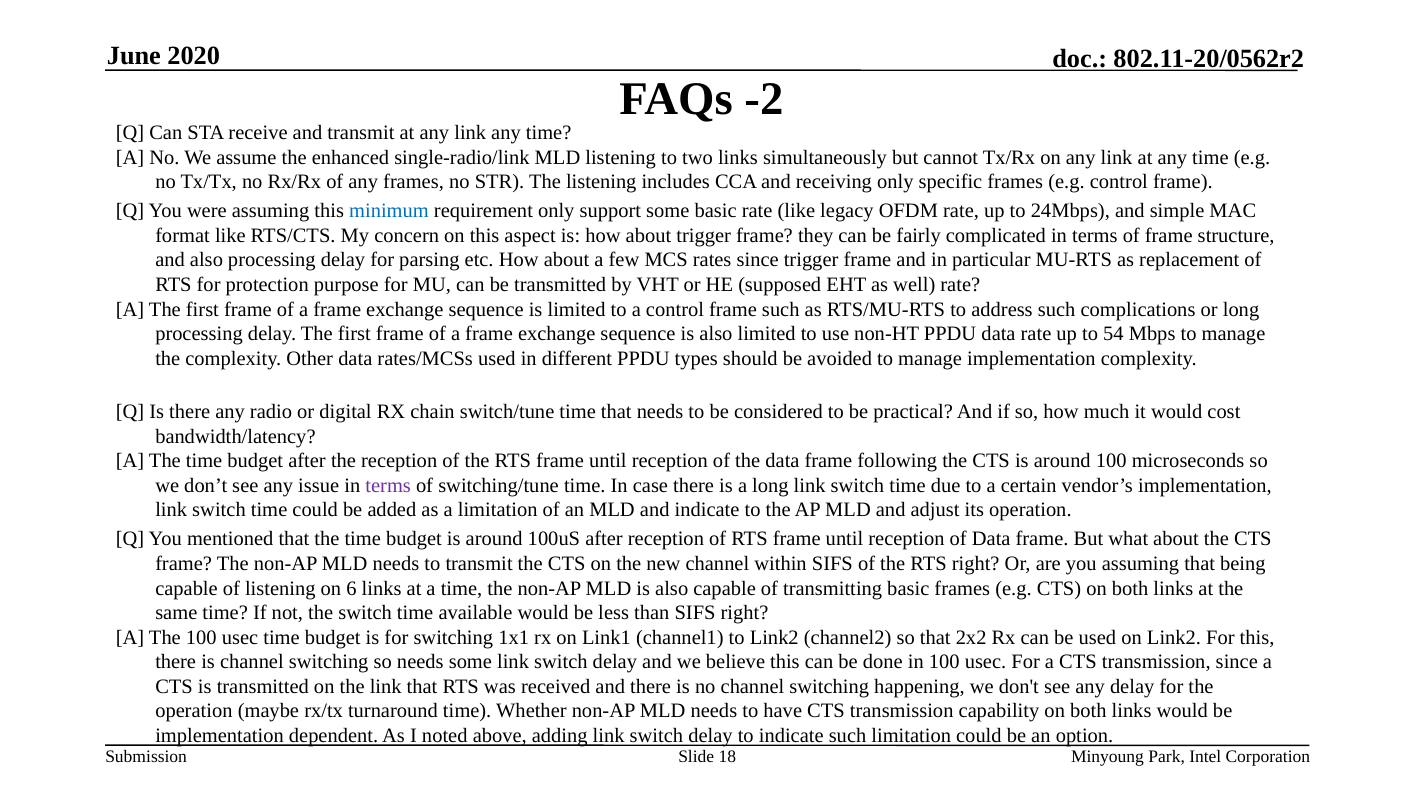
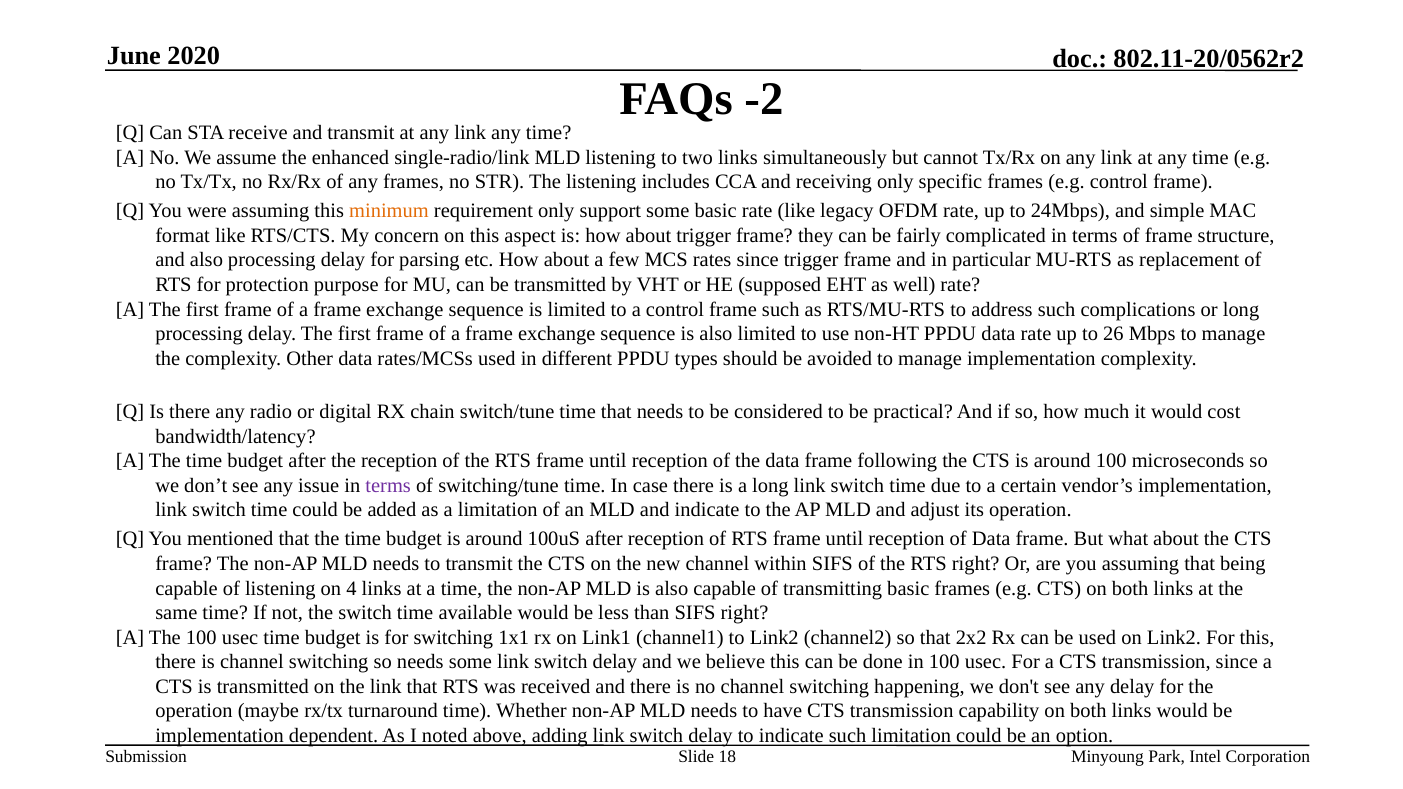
minimum colour: blue -> orange (389, 211)
54: 54 -> 26 (1113, 334)
6: 6 -> 4 (351, 588)
